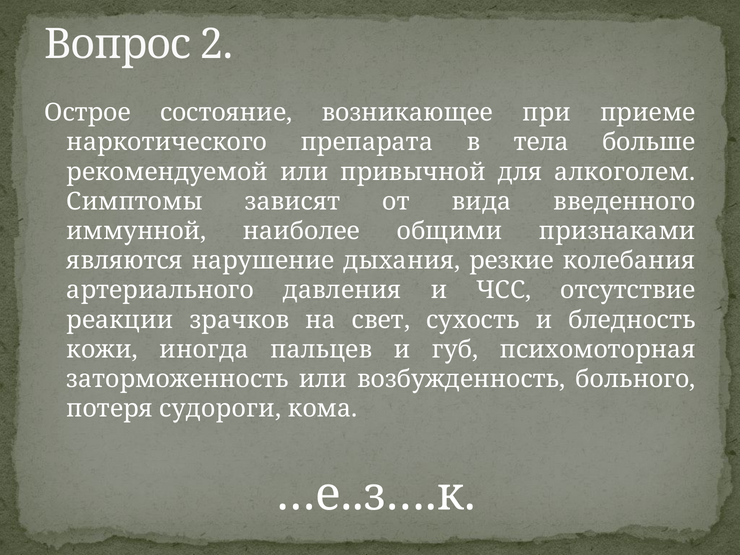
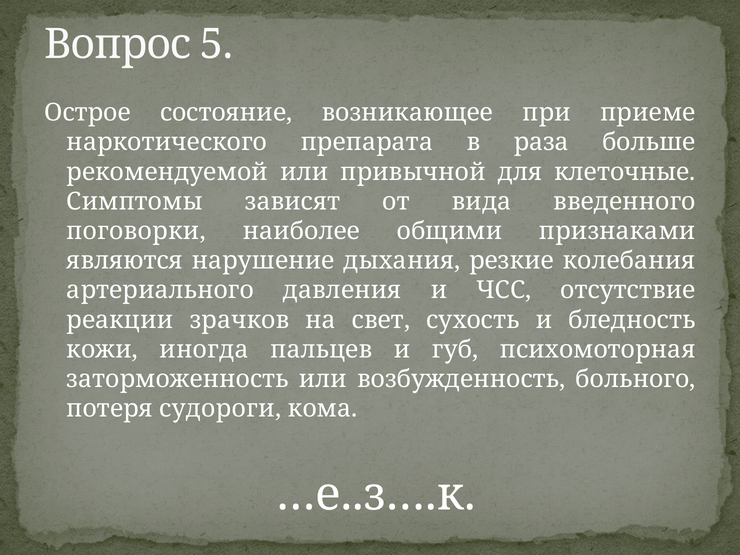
2: 2 -> 5 (216, 44)
тела: тела -> раза (541, 142)
алкоголем: алкоголем -> клеточные (625, 172)
иммунной: иммунной -> поговорки (136, 231)
